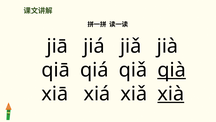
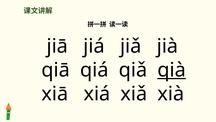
xià underline: present -> none (171, 93)
